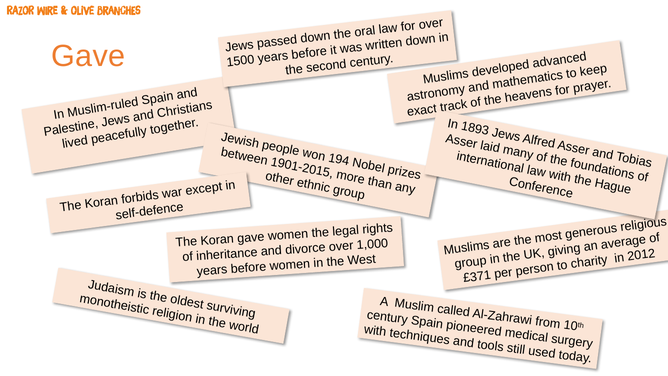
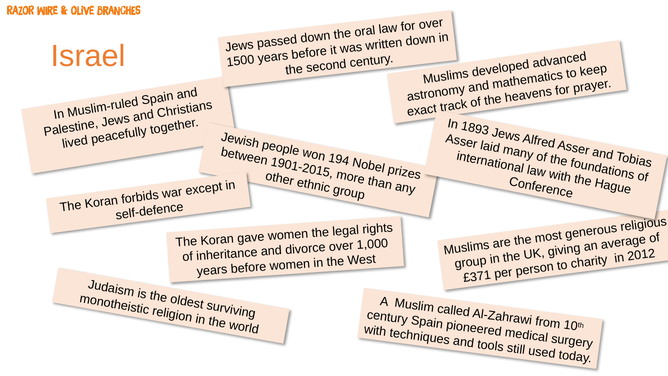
Gave: Gave -> Israel (88, 56)
